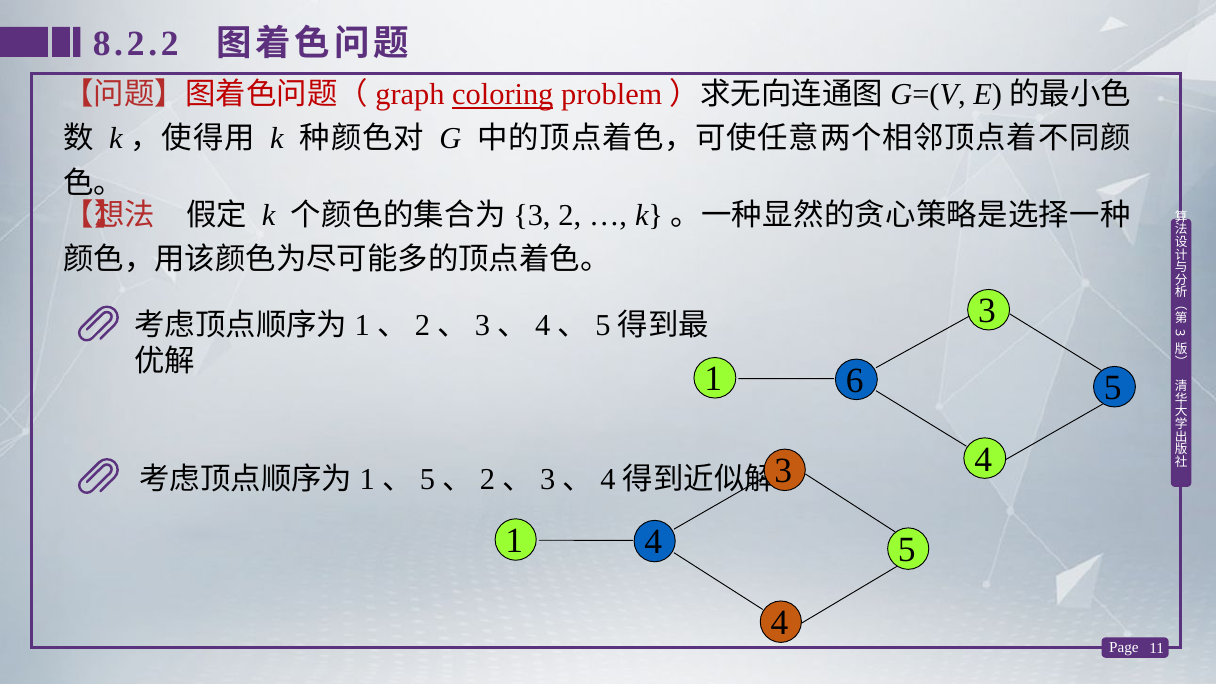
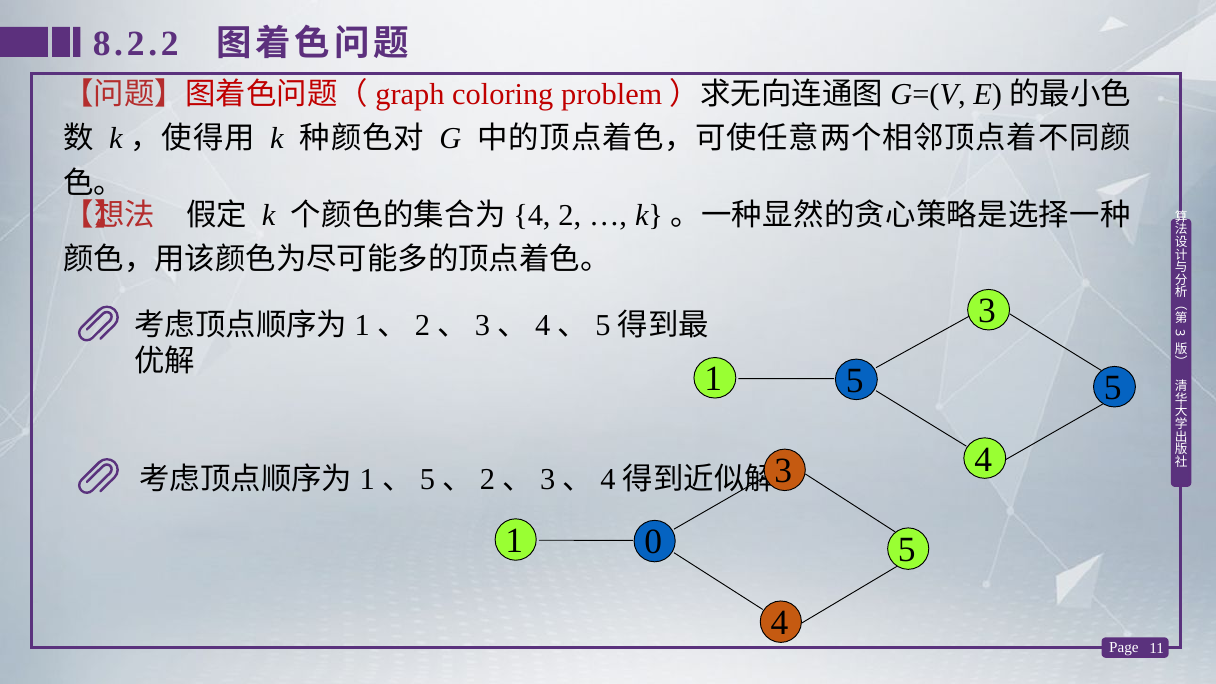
coloring underline: present -> none (503, 95)
3: 3 -> 4 (532, 215)
1 6: 6 -> 5 (855, 381)
1 4: 4 -> 0 (653, 542)
